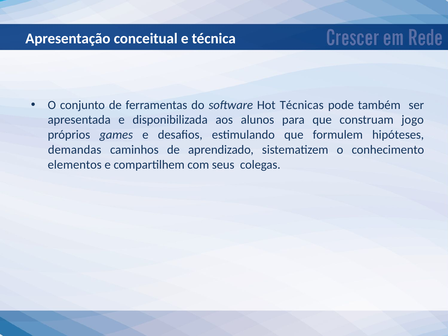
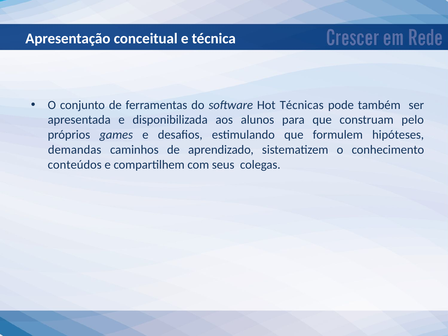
jogo: jogo -> pelo (413, 120)
elementos: elementos -> conteúdos (75, 165)
